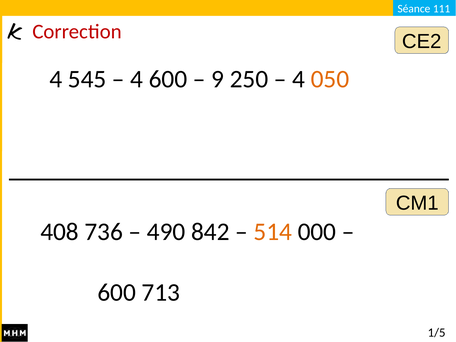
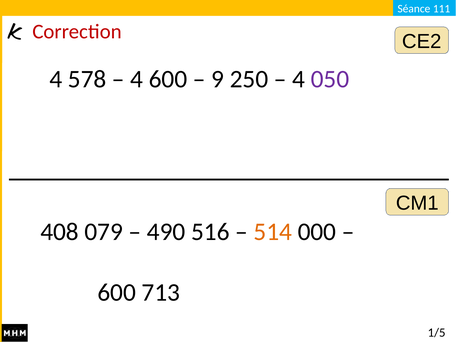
545: 545 -> 578 (87, 79)
050 colour: orange -> purple (330, 79)
736: 736 -> 079 (104, 232)
842: 842 -> 516 (210, 232)
